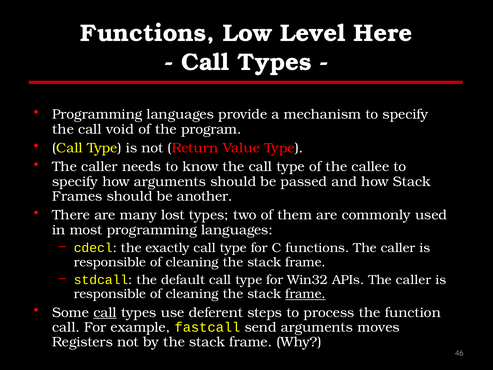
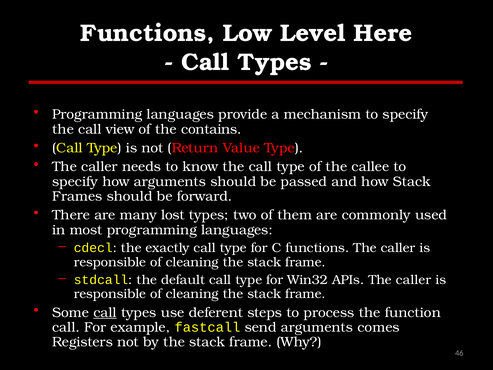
void: void -> view (120, 129)
program: program -> contains (211, 129)
another: another -> forward (205, 196)
frame underline: present -> none (306, 294)
moves: moves -> comes (379, 327)
